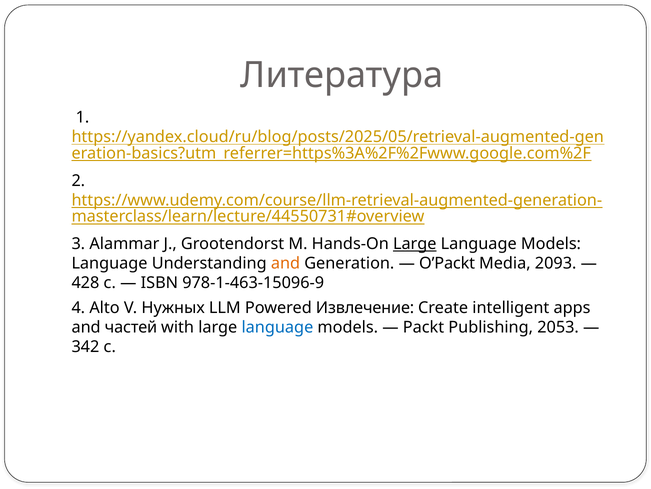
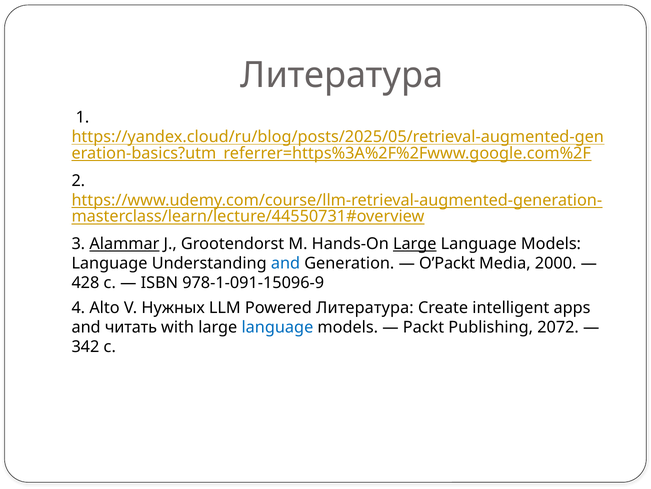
Alammar underline: none -> present (124, 244)
and colour: orange -> blue (285, 263)
2093: 2093 -> 2000 (556, 263)
978-1-463-15096-9: 978-1-463-15096-9 -> 978-1-091-15096-9 (253, 283)
Powered Извлечение: Извлечение -> Литература (365, 307)
частей: частей -> читать (131, 327)
2053: 2053 -> 2072 (558, 327)
